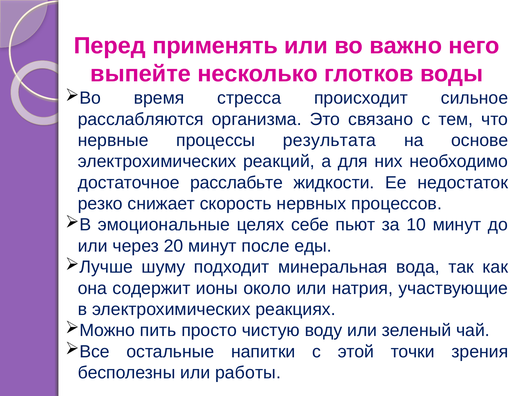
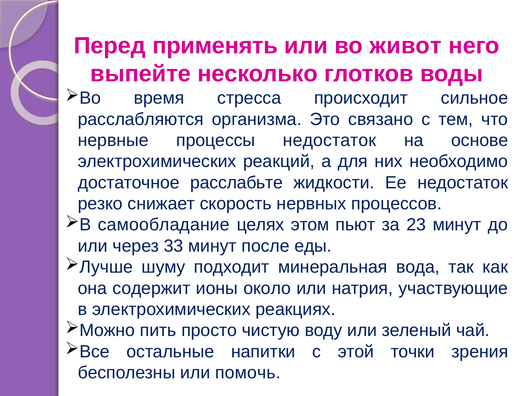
важно: важно -> живот (406, 46)
процессы результата: результата -> недостаток (330, 140)
эмоциональные: эмоциональные -> самообладание (164, 225)
себе: себе -> этом (310, 225)
10: 10 -> 23 (416, 225)
20: 20 -> 33 (174, 246)
работы: работы -> помочь (248, 373)
